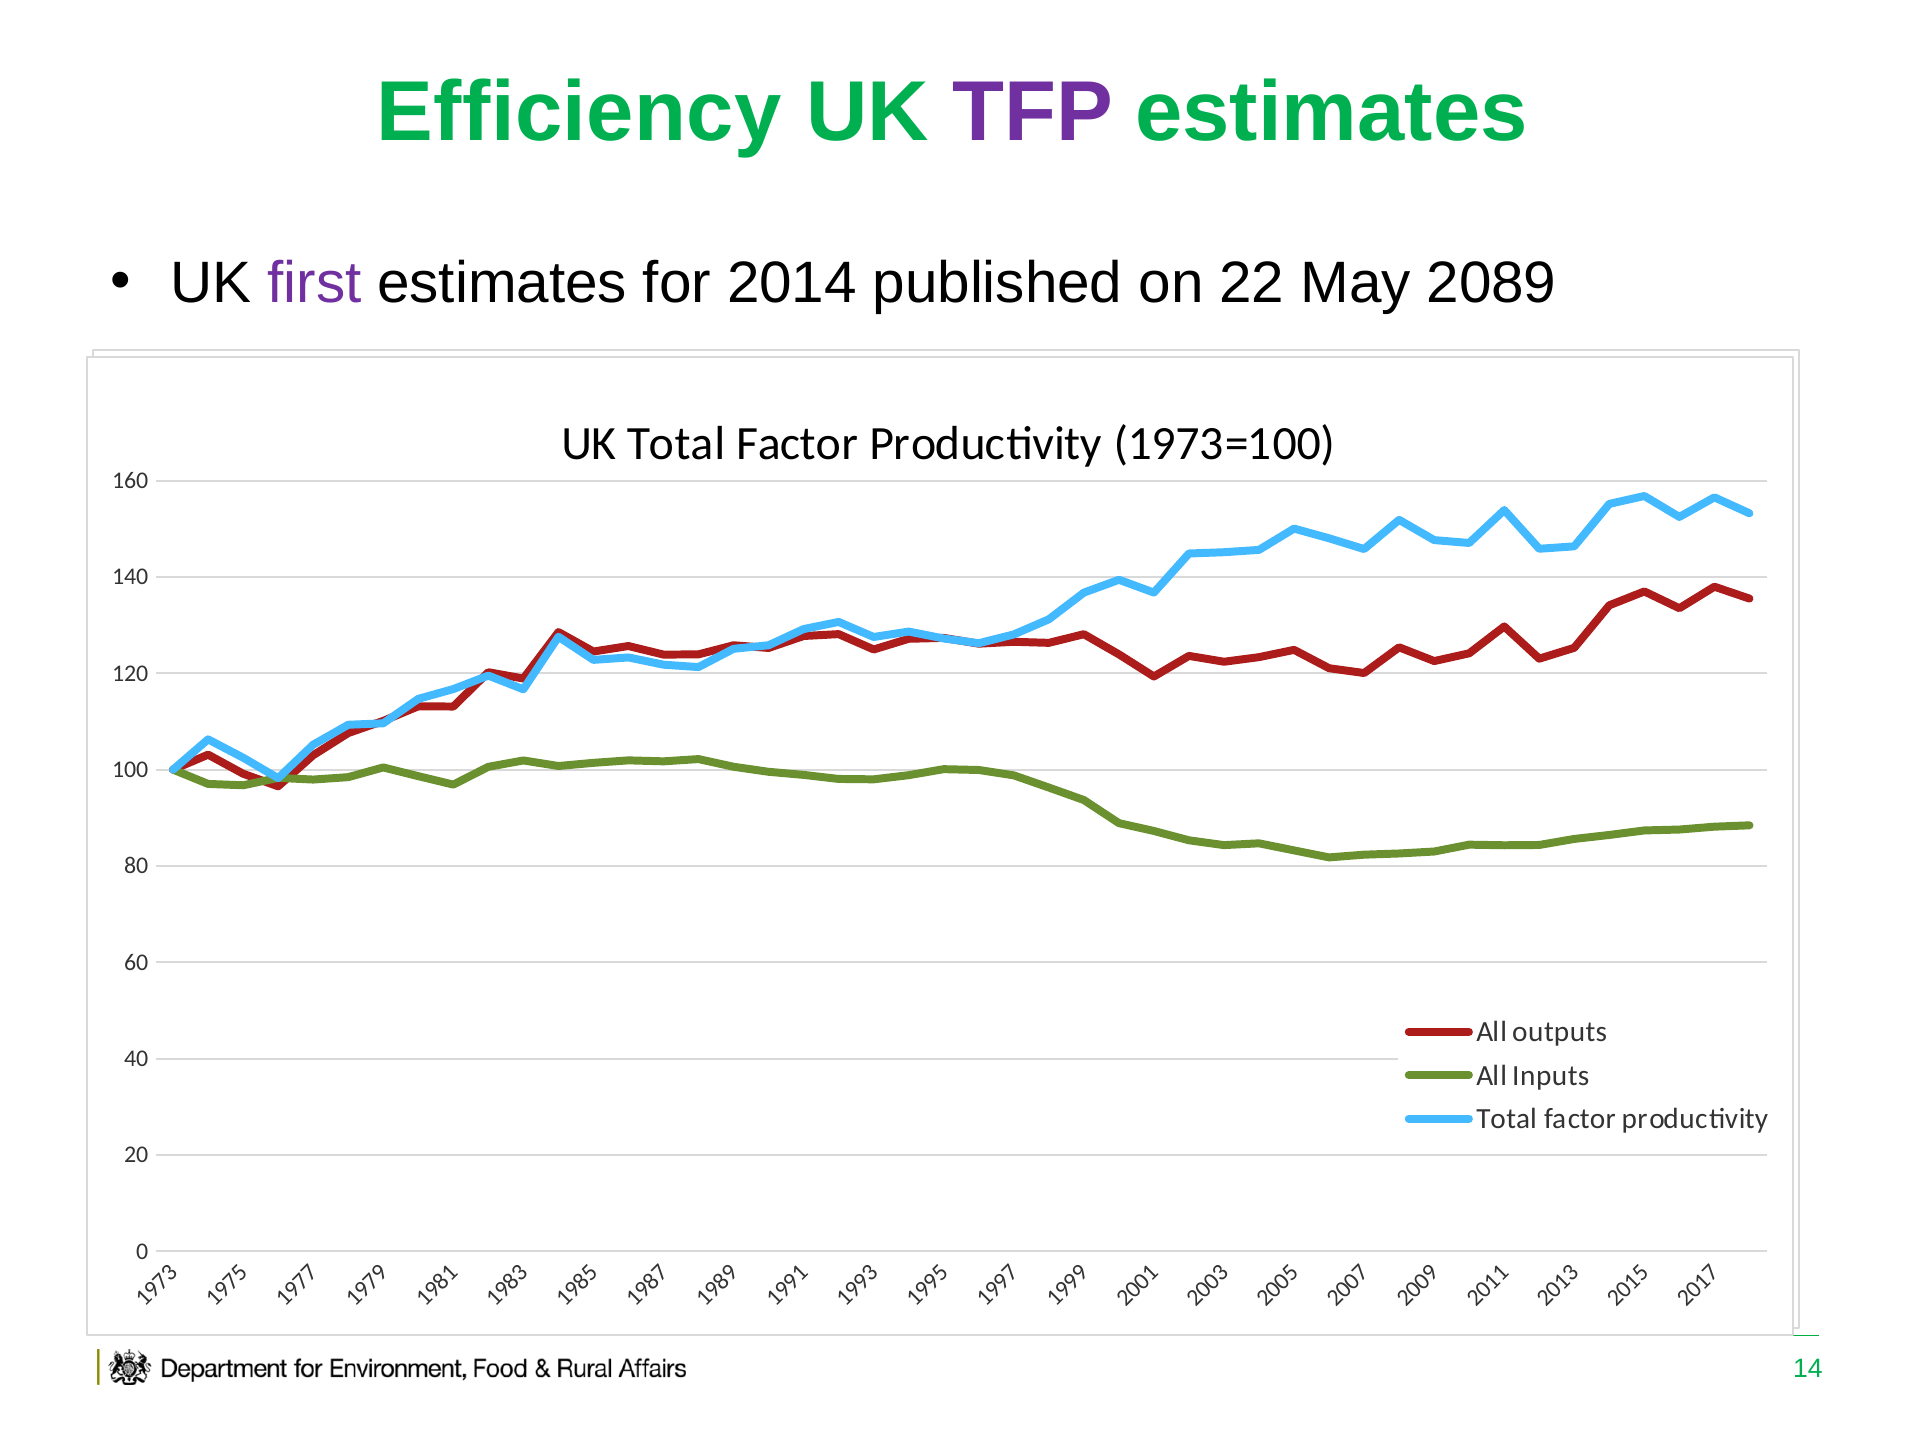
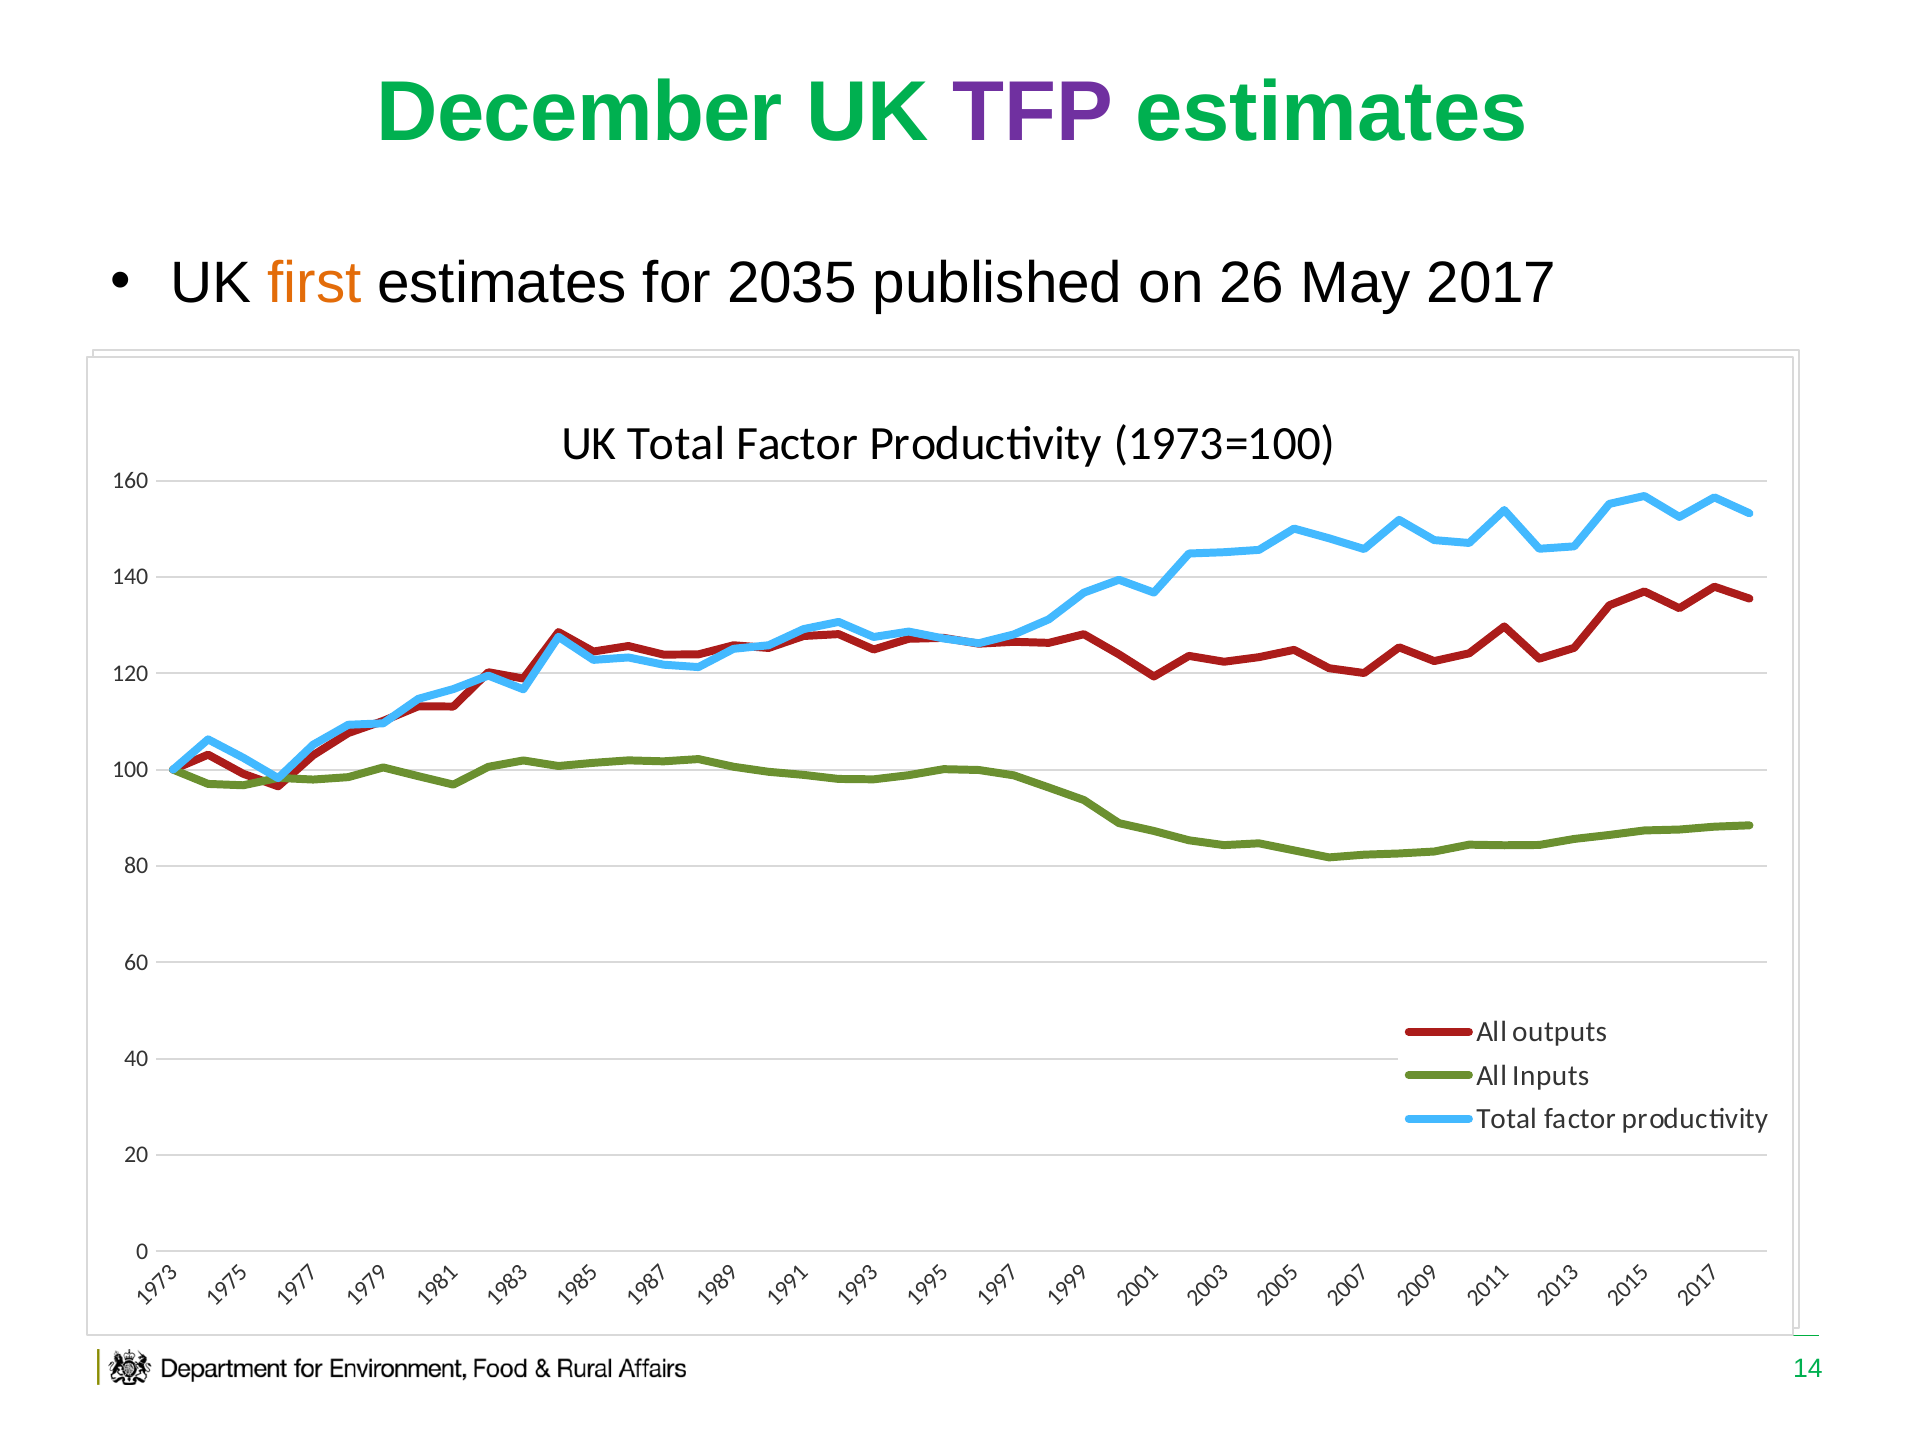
Efficiency: Efficiency -> December (580, 113)
first colour: purple -> orange (315, 284)
2014: 2014 -> 2035 (792, 284)
22: 22 -> 26 (1252, 284)
2089: 2089 -> 2017 (1492, 284)
